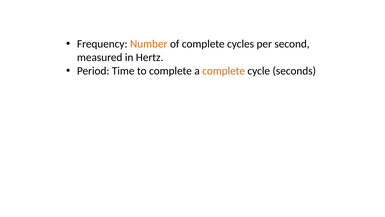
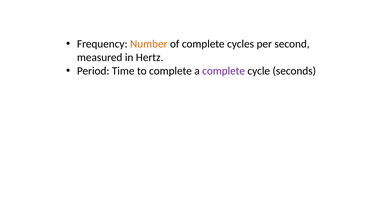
complete colour: orange -> purple (224, 71)
